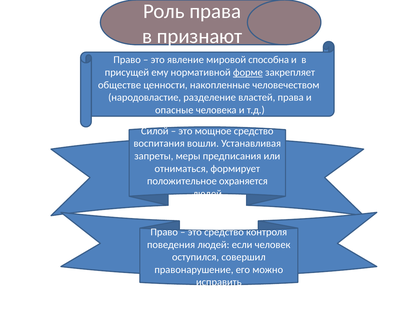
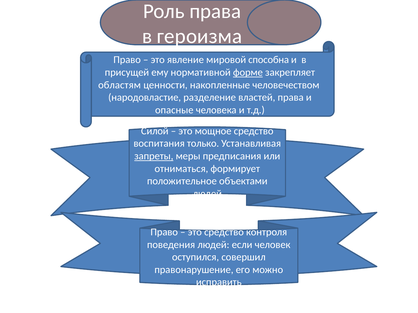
признают: признают -> героизма (199, 36)
обществе: обществе -> областям (120, 85)
вошли: вошли -> только (203, 144)
запреты underline: none -> present (154, 156)
охраняется: охраняется -> объектами (243, 181)
